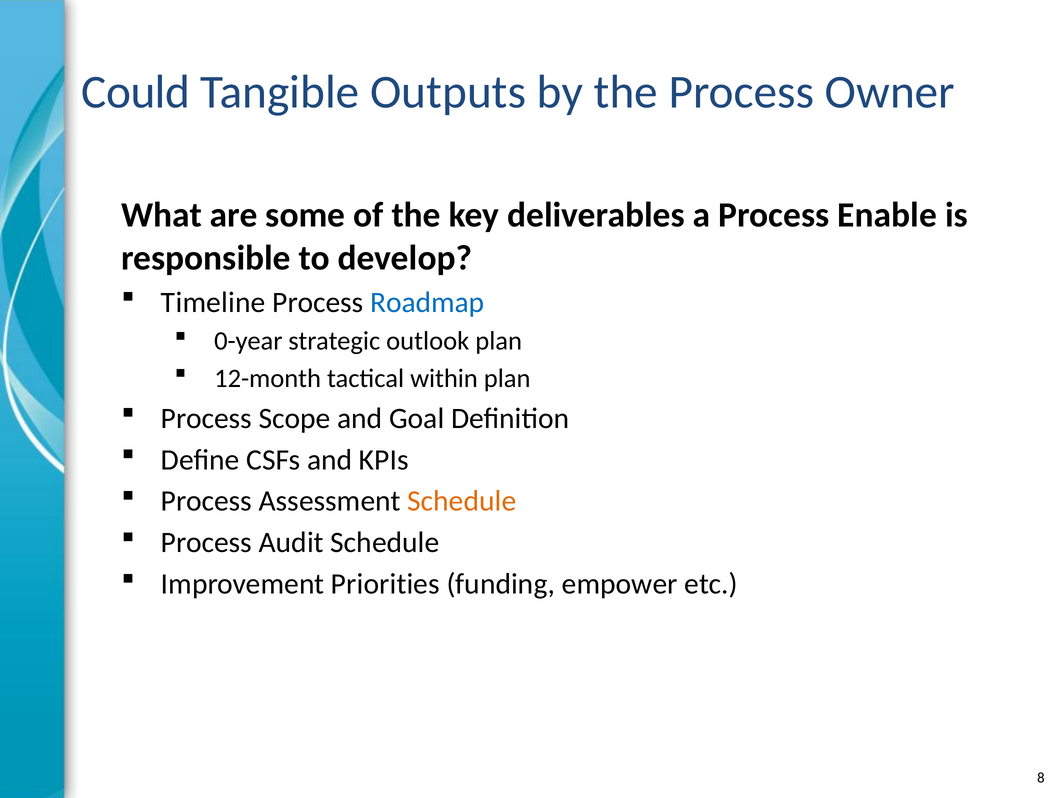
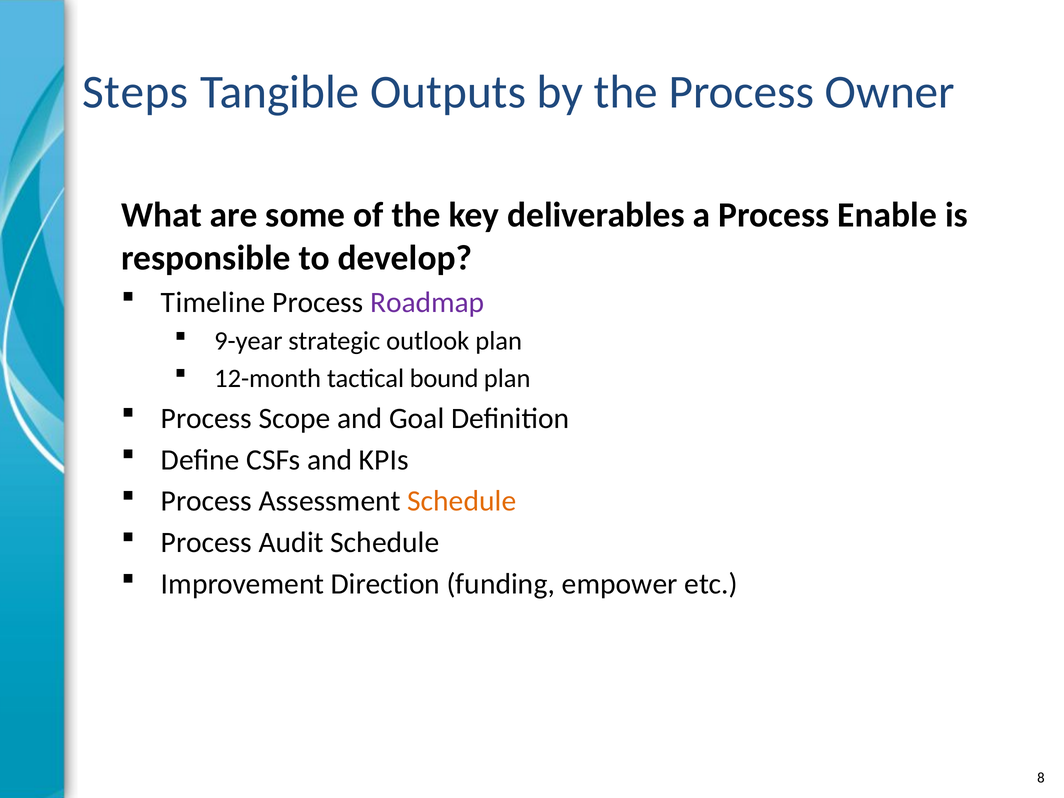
Could: Could -> Steps (135, 92)
Roadmap colour: blue -> purple (427, 302)
0-year: 0-year -> 9-year (248, 341)
within: within -> bound (444, 378)
Priorities: Priorities -> Direction (385, 584)
